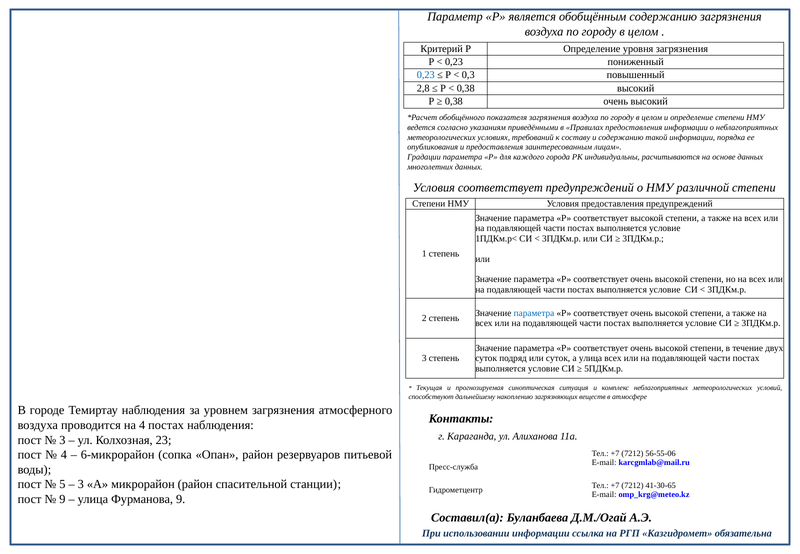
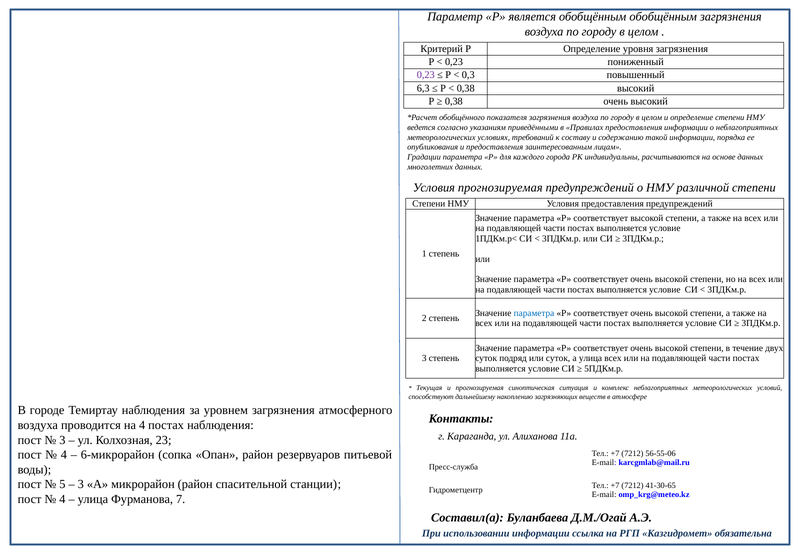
обобщённым содержанию: содержанию -> обобщённым (663, 17)
0,23 colour: blue -> purple (426, 75)
2,8: 2,8 -> 6,3 (423, 88)
Условия соответствует: соответствует -> прогнозируемая (500, 188)
9: 9 -> 4 (62, 499)
Фурманова 9: 9 -> 7 (181, 499)
